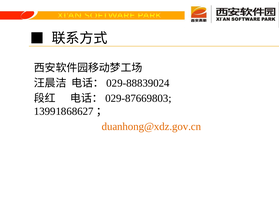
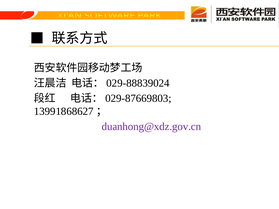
duanhong@xdz.gov.cn colour: orange -> purple (151, 127)
